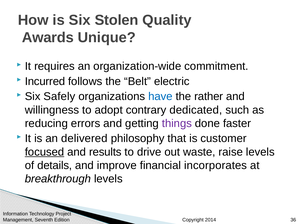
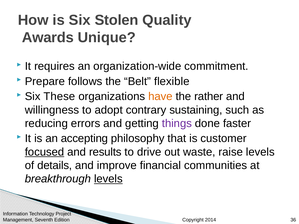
Incurred: Incurred -> Prepare (45, 81)
electric: electric -> flexible (172, 81)
Safely: Safely -> These (59, 97)
have colour: blue -> orange (160, 97)
dedicated: dedicated -> sustaining (196, 110)
delivered: delivered -> accepting (84, 139)
incorporates: incorporates -> communities (216, 166)
levels underline: none -> present (108, 179)
